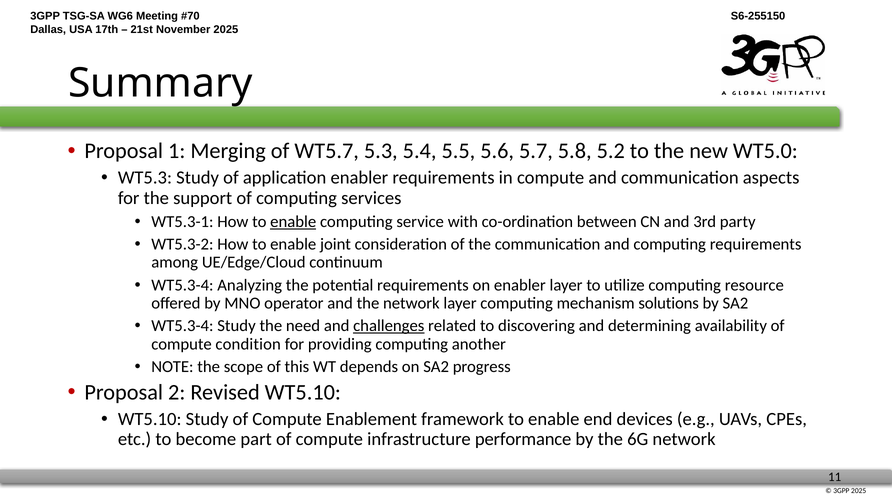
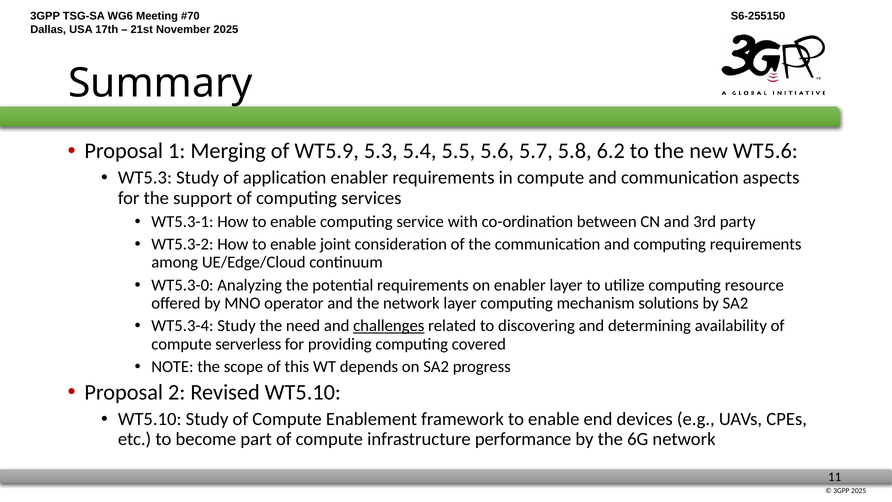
WT5.7: WT5.7 -> WT5.9 (327, 151)
5.2: 5.2 -> 6.2 (611, 151)
WT5.0: WT5.0 -> WT5.6 (765, 151)
enable underline: present -> none (293, 222)
WT5.3-4: WT5.3-4 -> WT5.3-0 (182, 285)
condition: condition -> serverless (248, 344)
another: another -> covered (479, 344)
